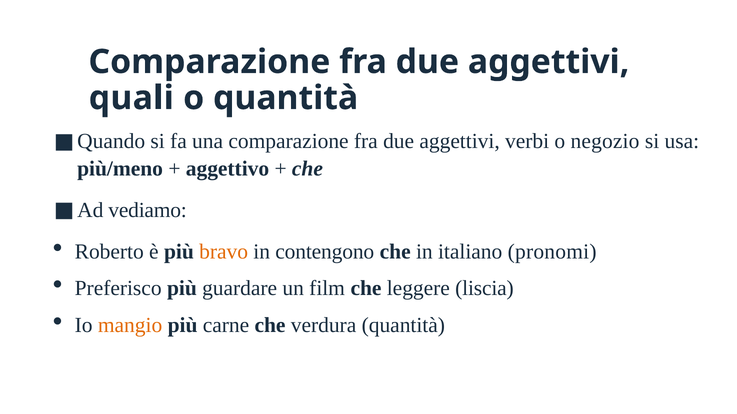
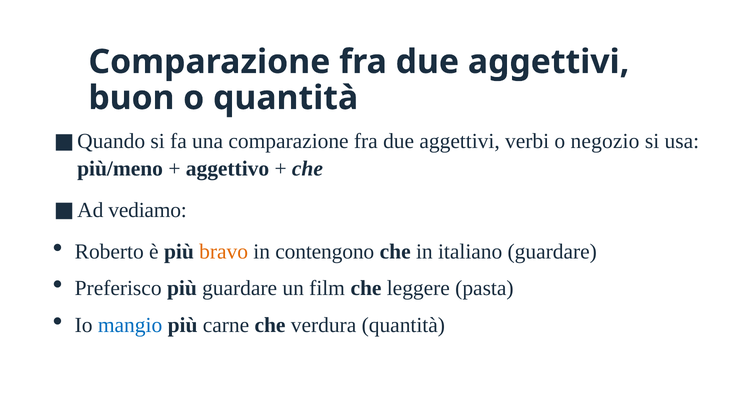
quali: quali -> buon (131, 98)
italiano pronomi: pronomi -> guardare (552, 252)
liscia: liscia -> pasta (484, 289)
mangio colour: orange -> blue (130, 326)
